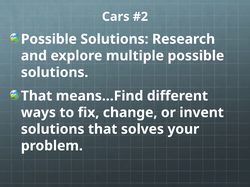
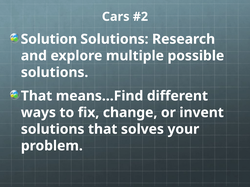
Possible: Possible -> Solution (49, 39)
